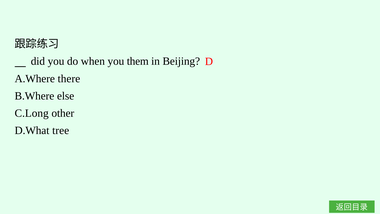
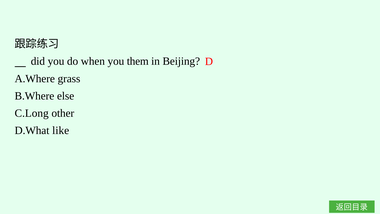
there: there -> grass (69, 78)
tree: tree -> like (61, 130)
